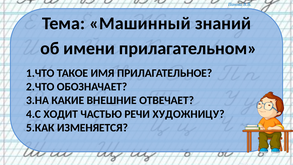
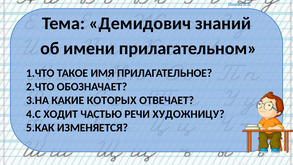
Машинный: Машинный -> Демидович (140, 23)
ВНЕШНИЕ: ВНЕШНИЕ -> КОТОРЫХ (112, 100)
